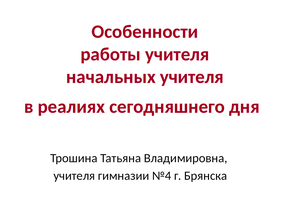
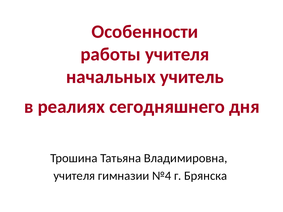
начальных учителя: учителя -> учитель (192, 77)
